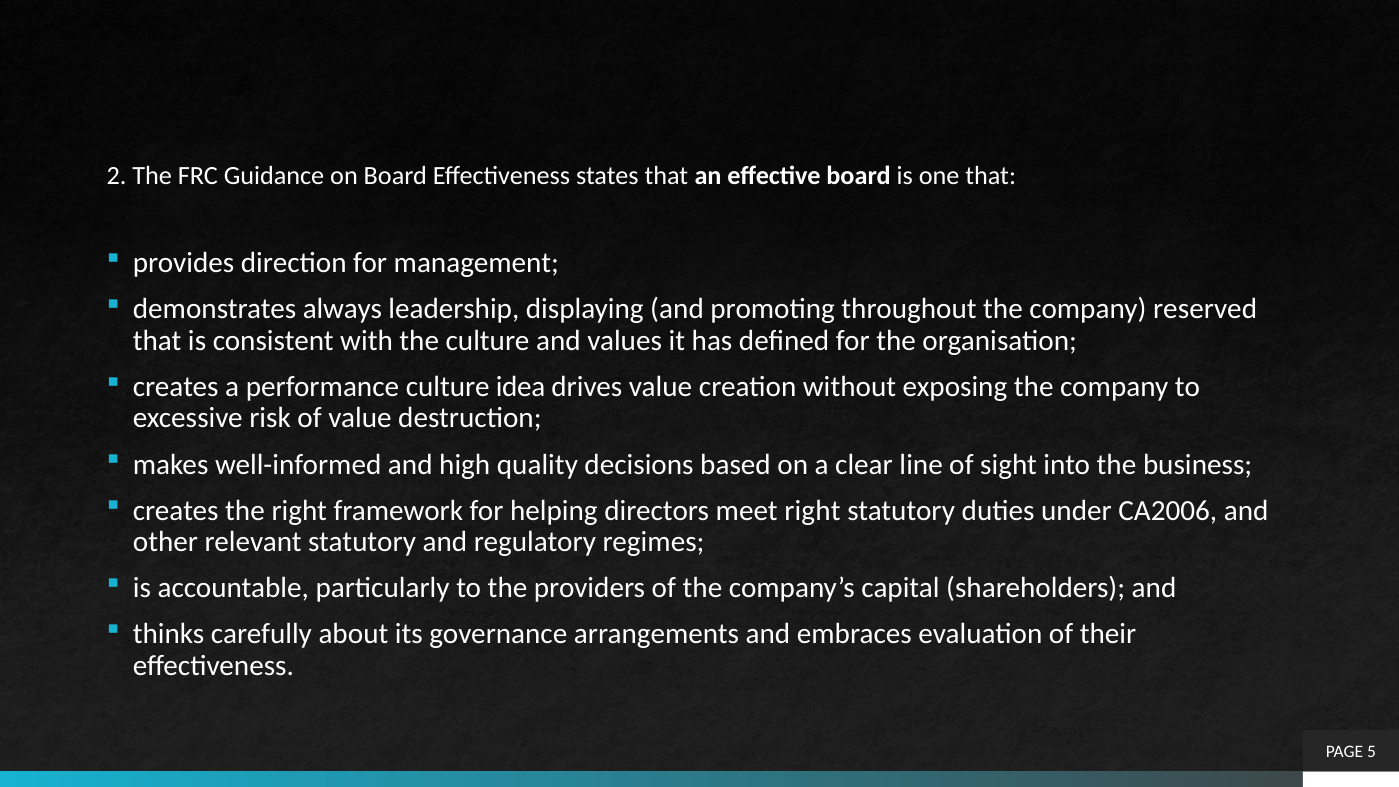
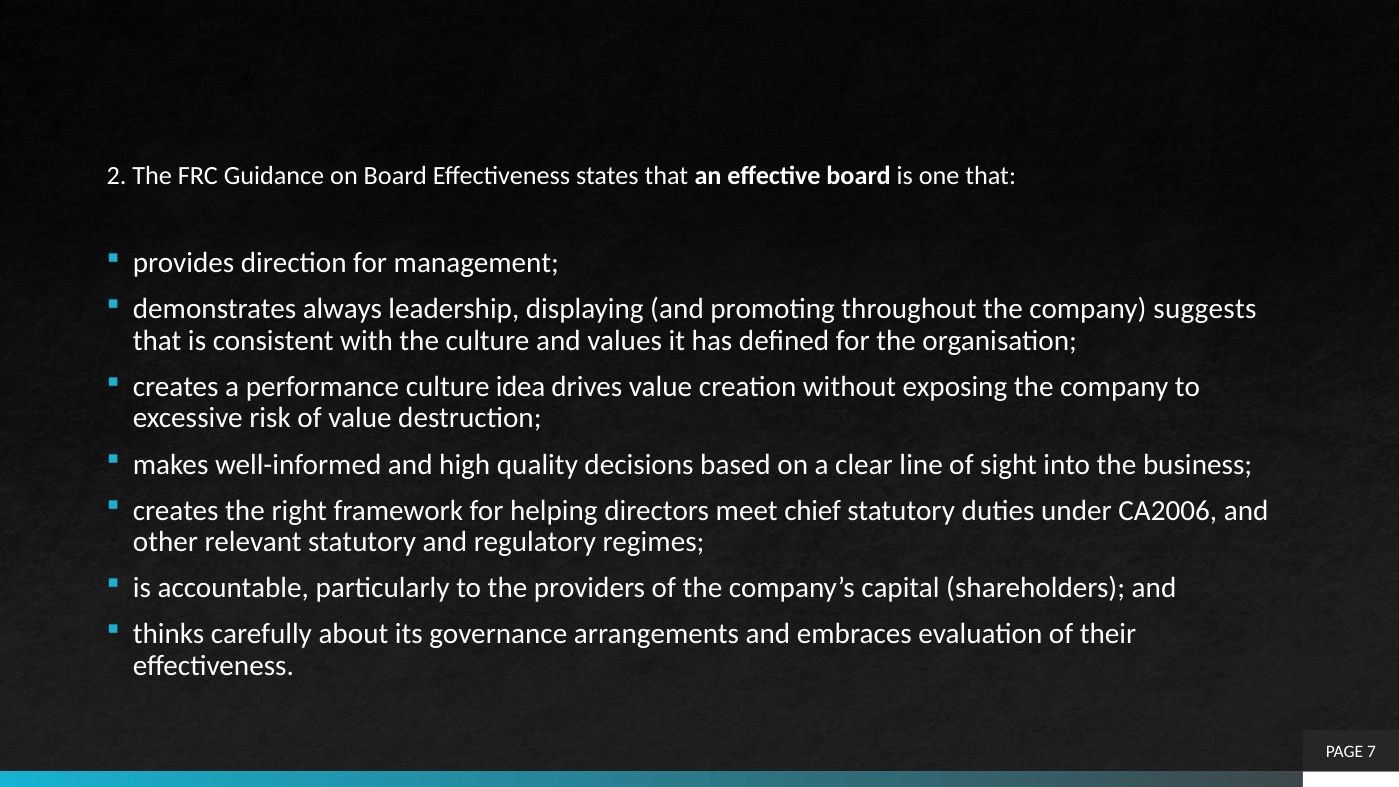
reserved: reserved -> suggests (1205, 309)
meet right: right -> chief (813, 510)
5: 5 -> 7 (1371, 752)
